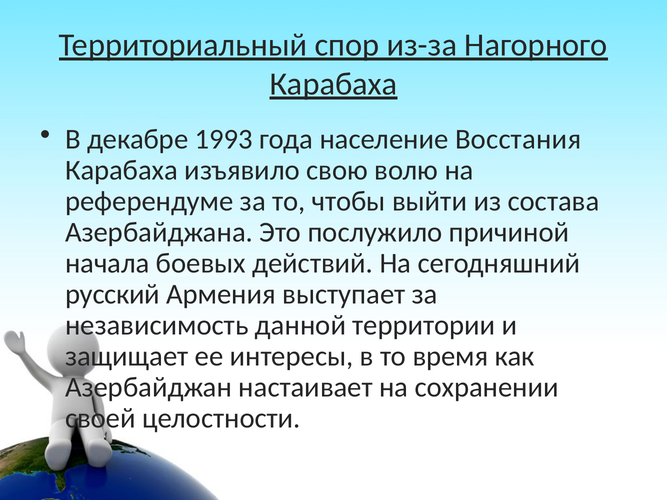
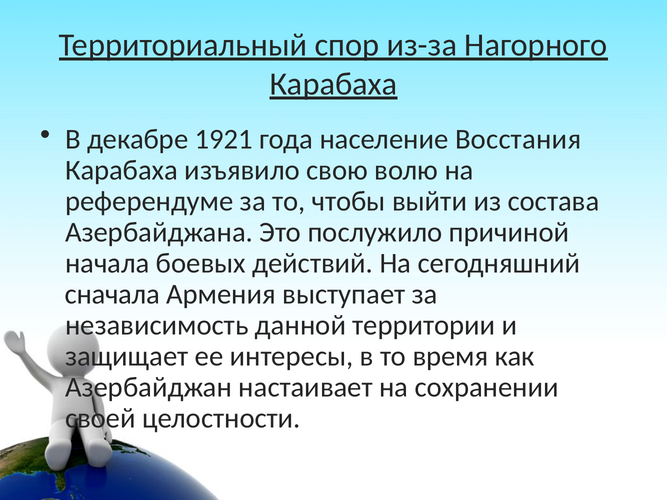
1993: 1993 -> 1921 (224, 139)
русский: русский -> сначала (113, 295)
